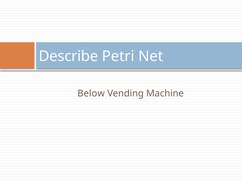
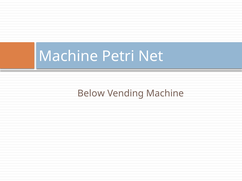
Describe: Describe -> Machine (68, 56)
